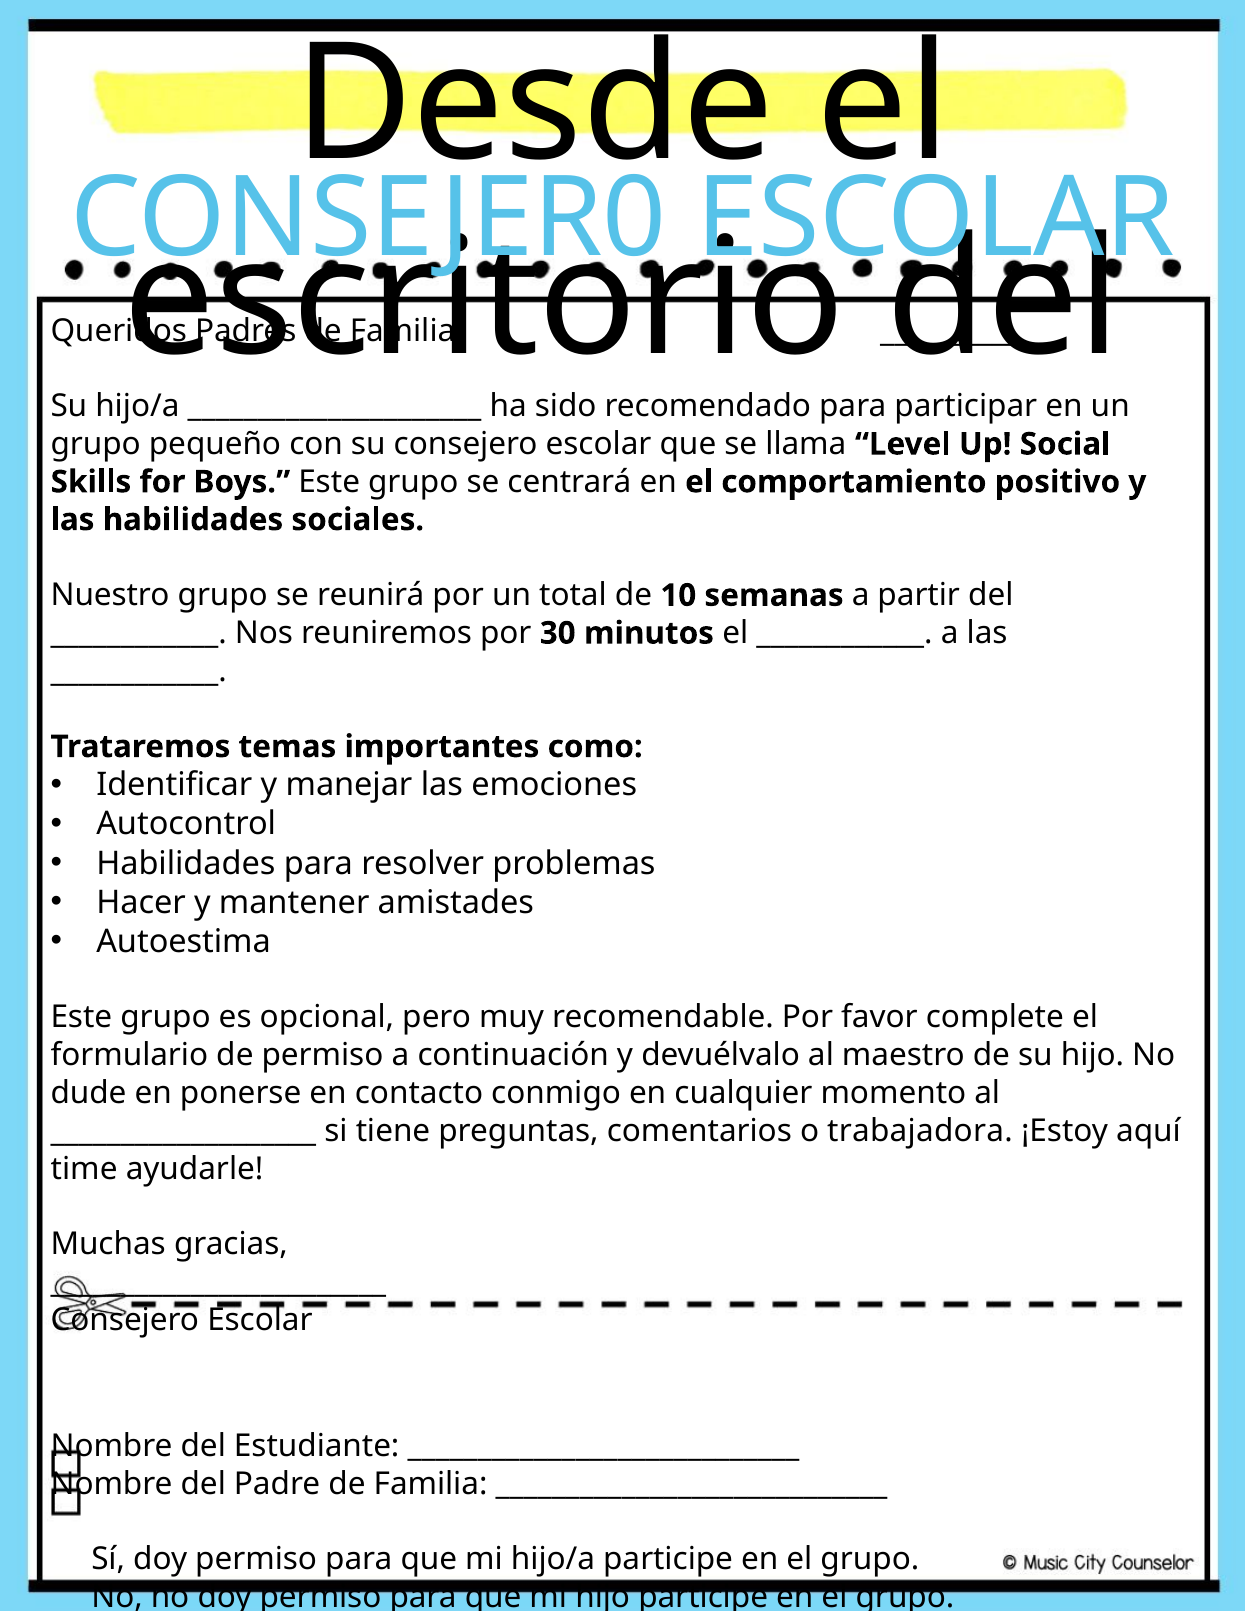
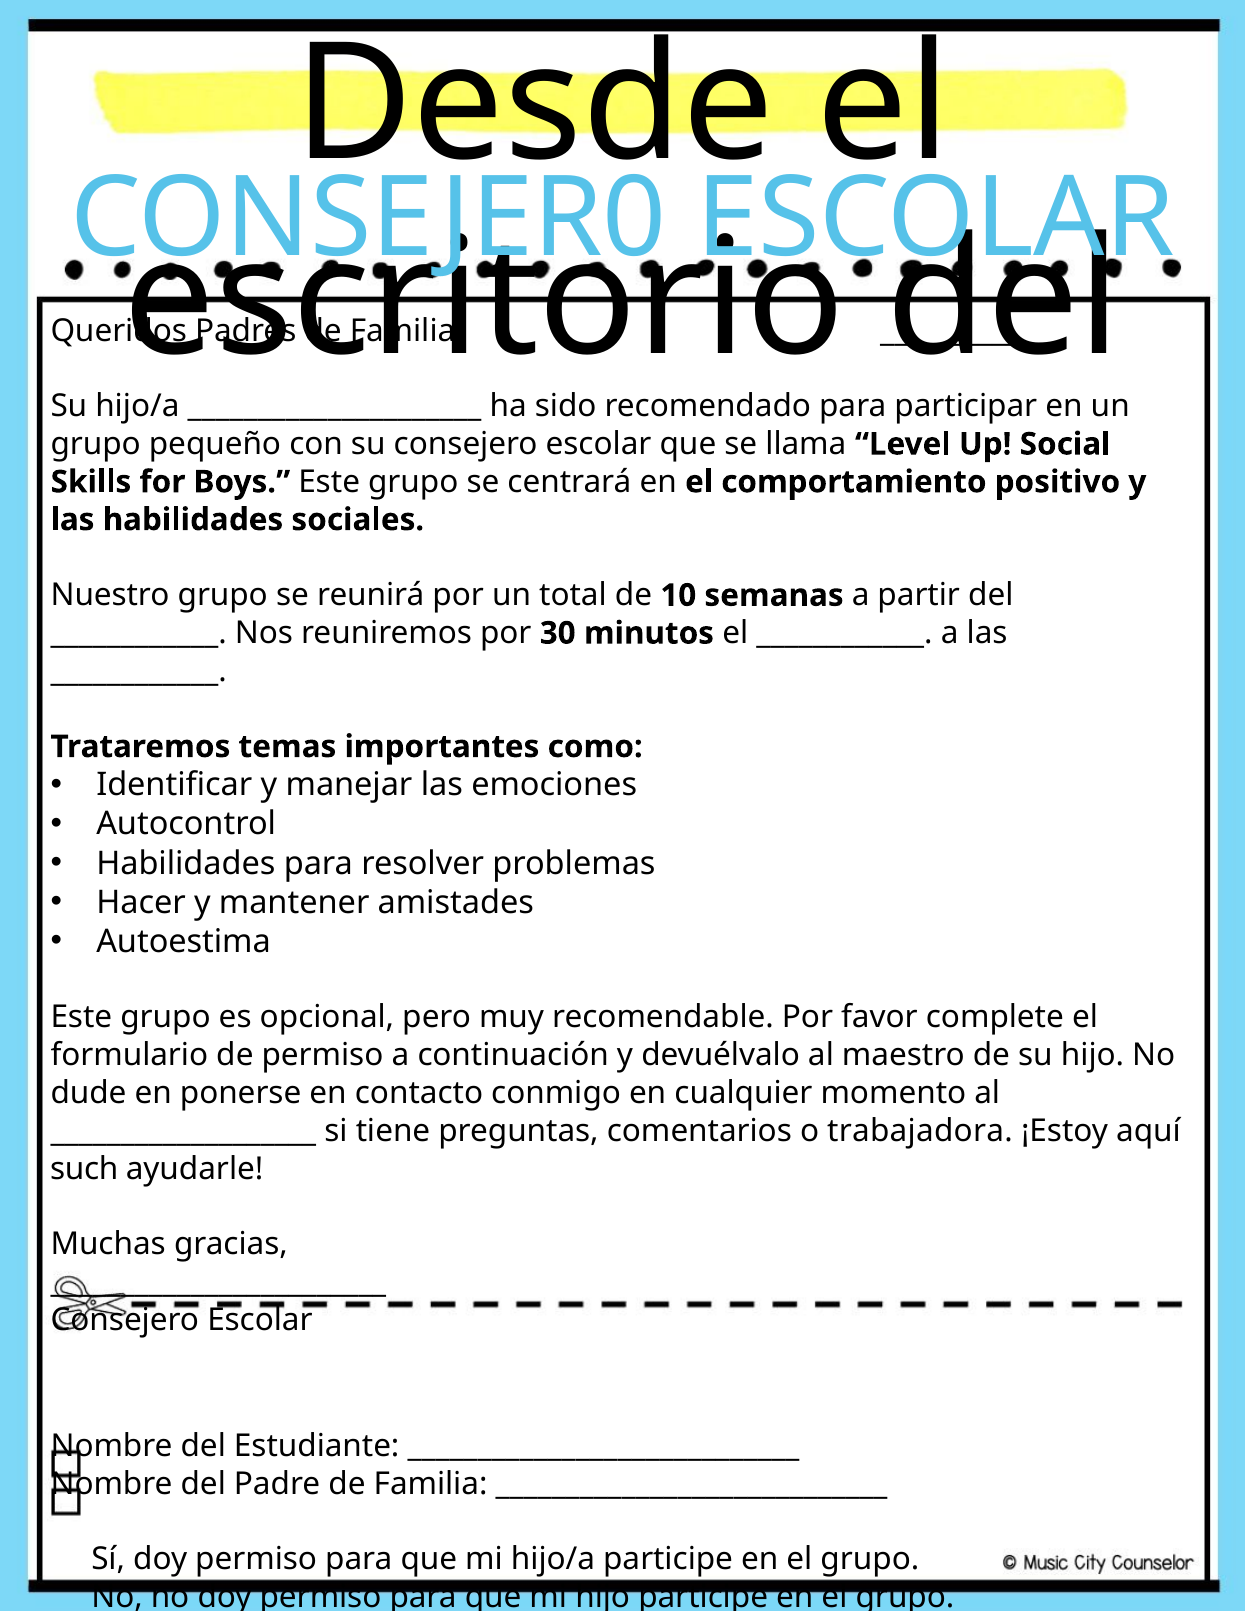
time: time -> such (84, 1169)
